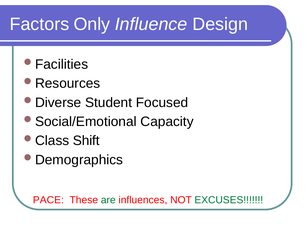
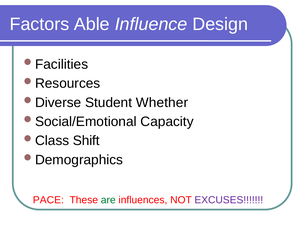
Only: Only -> Able (92, 24)
Focused: Focused -> Whether (162, 103)
EXCUSES colour: green -> purple (229, 200)
